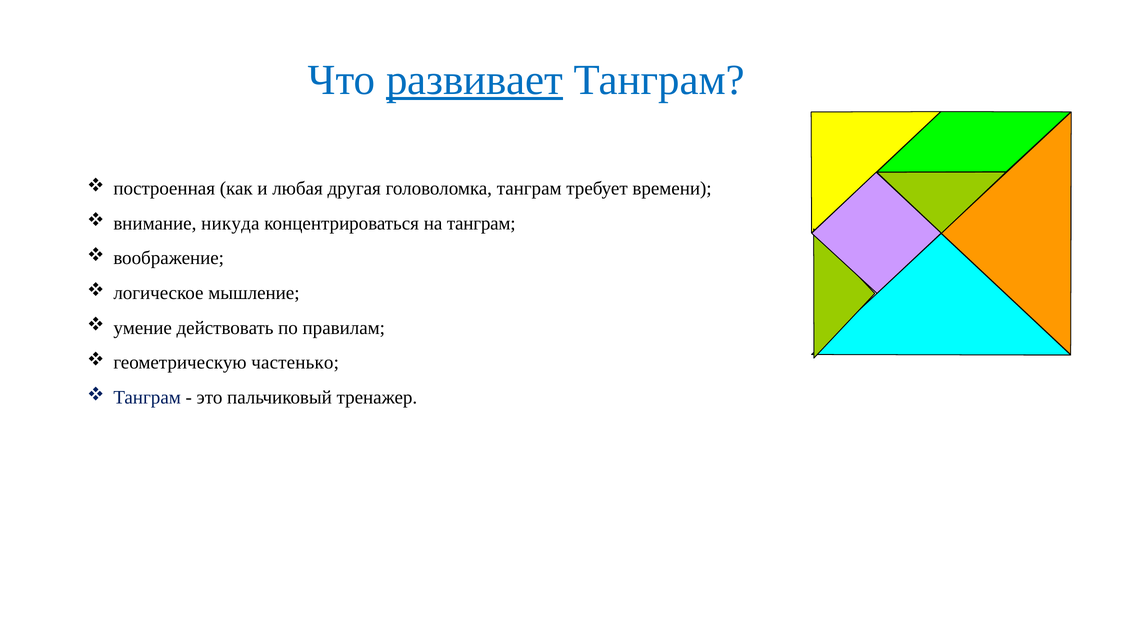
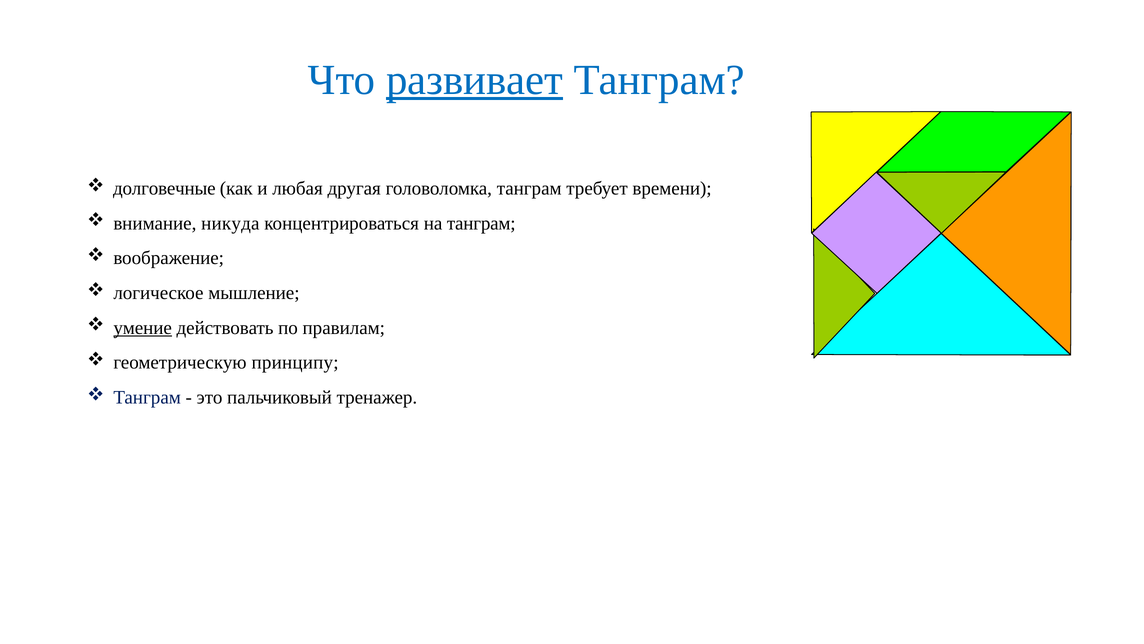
построенная: построенная -> долговечные (164, 188)
умение underline: none -> present (143, 328)
частенько: частенько -> принципу (295, 362)
